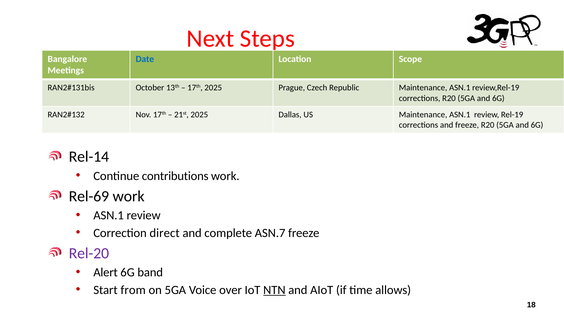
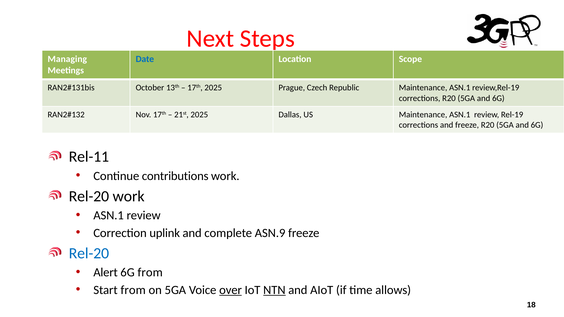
Bangalore: Bangalore -> Managing (67, 59)
Rel-14: Rel-14 -> Rel-11 (89, 157)
Rel-69: Rel-69 -> Rel-20 (89, 196)
direct: direct -> uplink (165, 233)
ASN.7: ASN.7 -> ASN.9 (270, 233)
Rel-20 colour: purple -> blue (89, 253)
6G band: band -> from (150, 273)
over underline: none -> present (231, 290)
